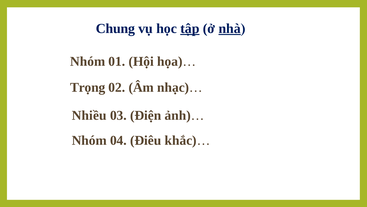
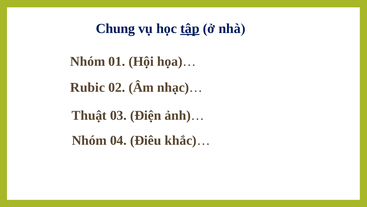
nhà underline: present -> none (230, 28)
Trọng: Trọng -> Rubic (88, 87)
Nhiều: Nhiều -> Thuật (89, 115)
